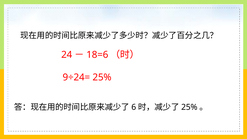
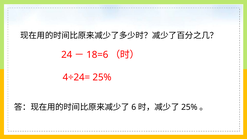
9÷24=: 9÷24= -> 4÷24= (76, 77)
